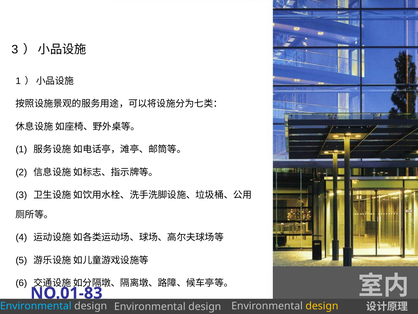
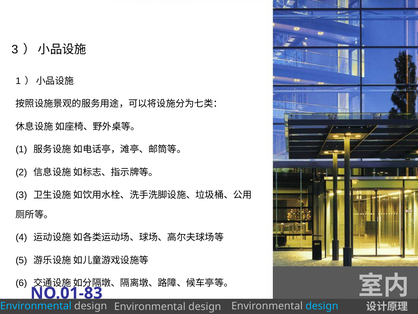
design colour: yellow -> light blue (322, 306)
